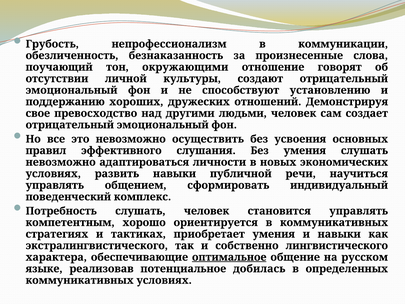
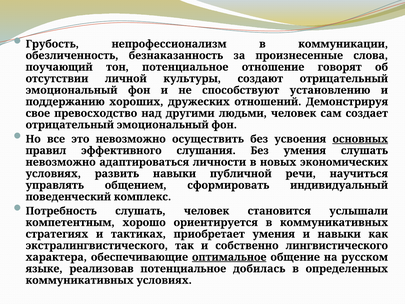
тон окружающими: окружающими -> потенциальное (185, 67)
основных underline: none -> present (360, 139)
становится управлять: управлять -> услышали (359, 211)
